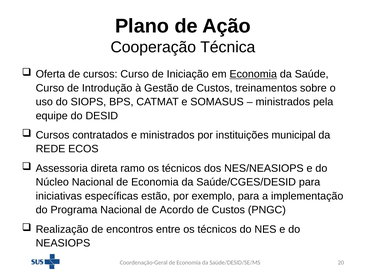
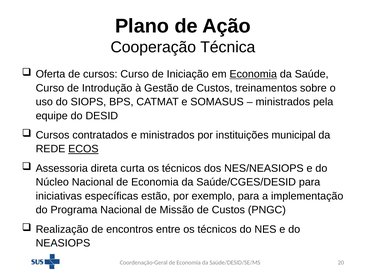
ECOS underline: none -> present (83, 149)
ramo: ramo -> curta (133, 168)
Acordo: Acordo -> Missão (177, 210)
